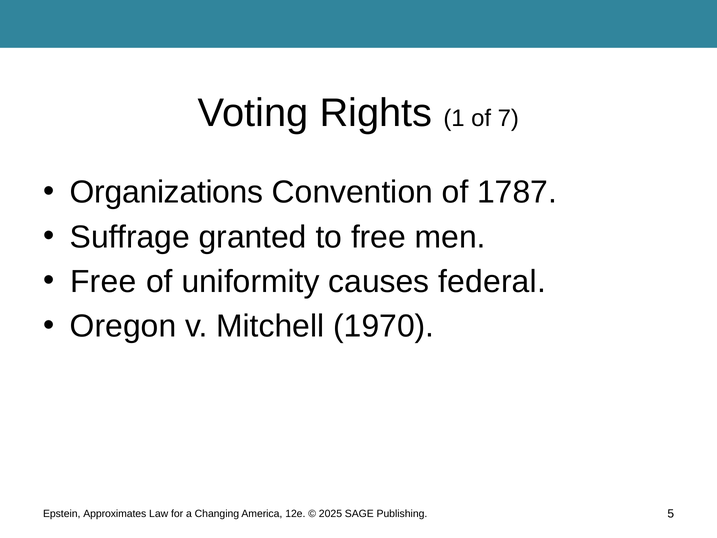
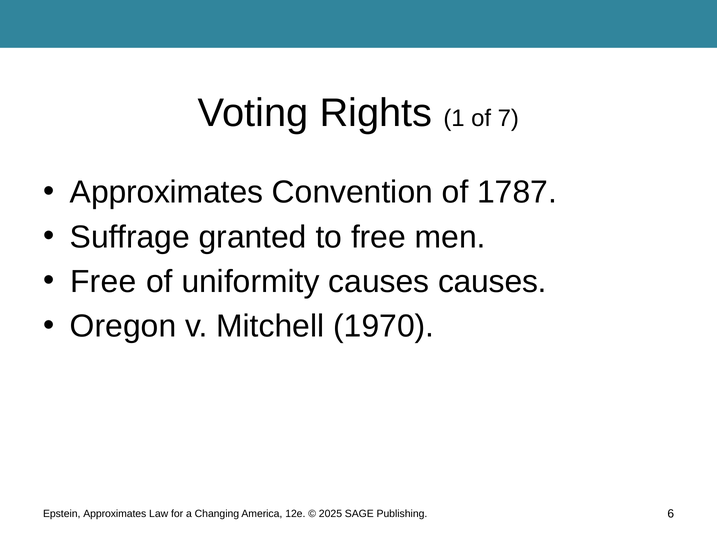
Organizations: Organizations -> Approximates (167, 192)
causes federal: federal -> causes (492, 282)
5: 5 -> 6 (671, 514)
